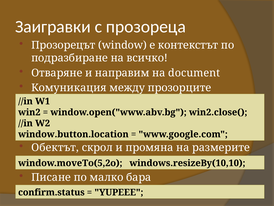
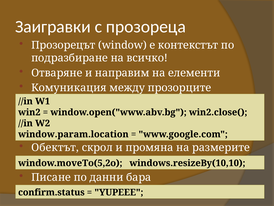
document: document -> елементи (194, 73)
window.button.location: window.button.location -> window.param.location (73, 134)
малко: малко -> данни (106, 177)
